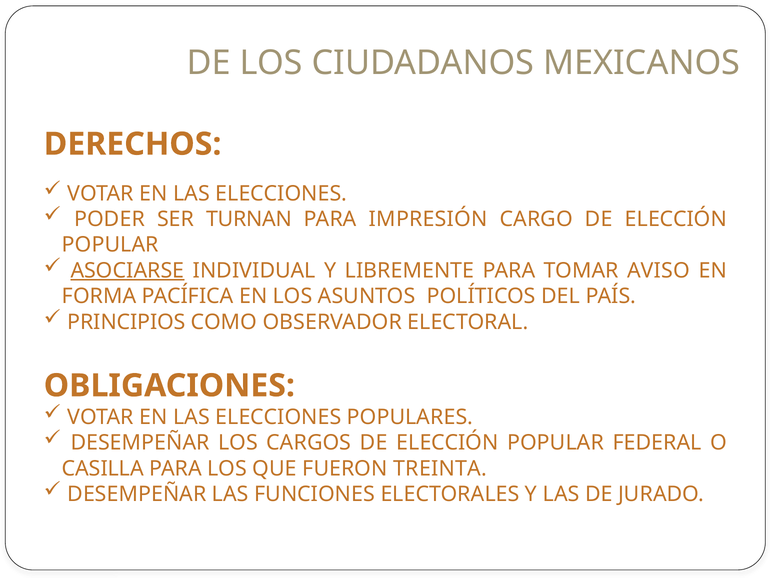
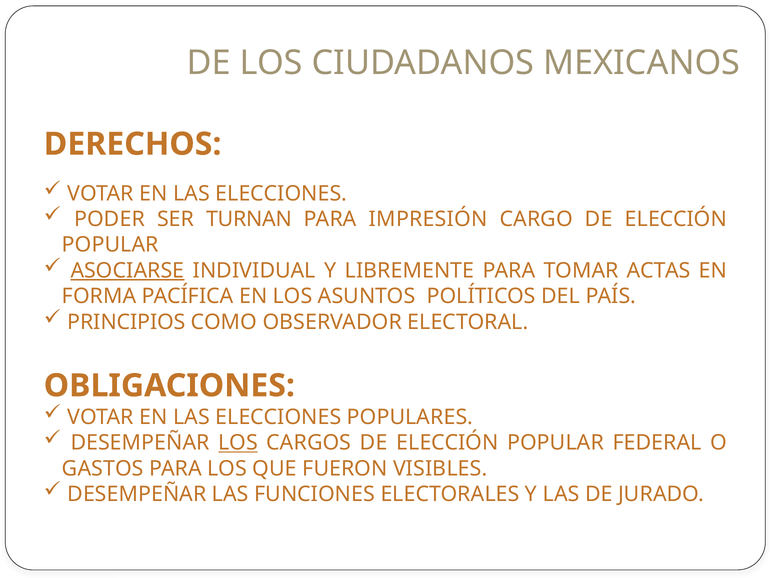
AVISO: AVISO -> ACTAS (659, 271)
LOS underline: none -> present (238, 443)
CASILLA: CASILLA -> GASTOS (103, 469)
TREINTA: TREINTA -> VISIBLES (440, 469)
